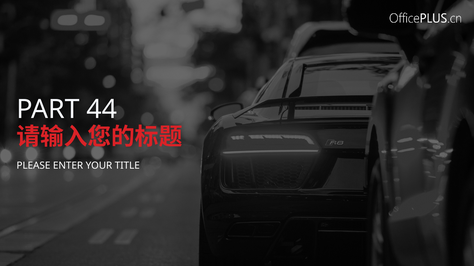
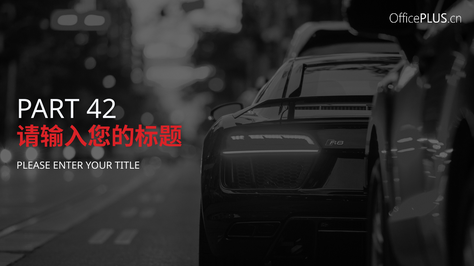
44: 44 -> 42 (102, 110)
